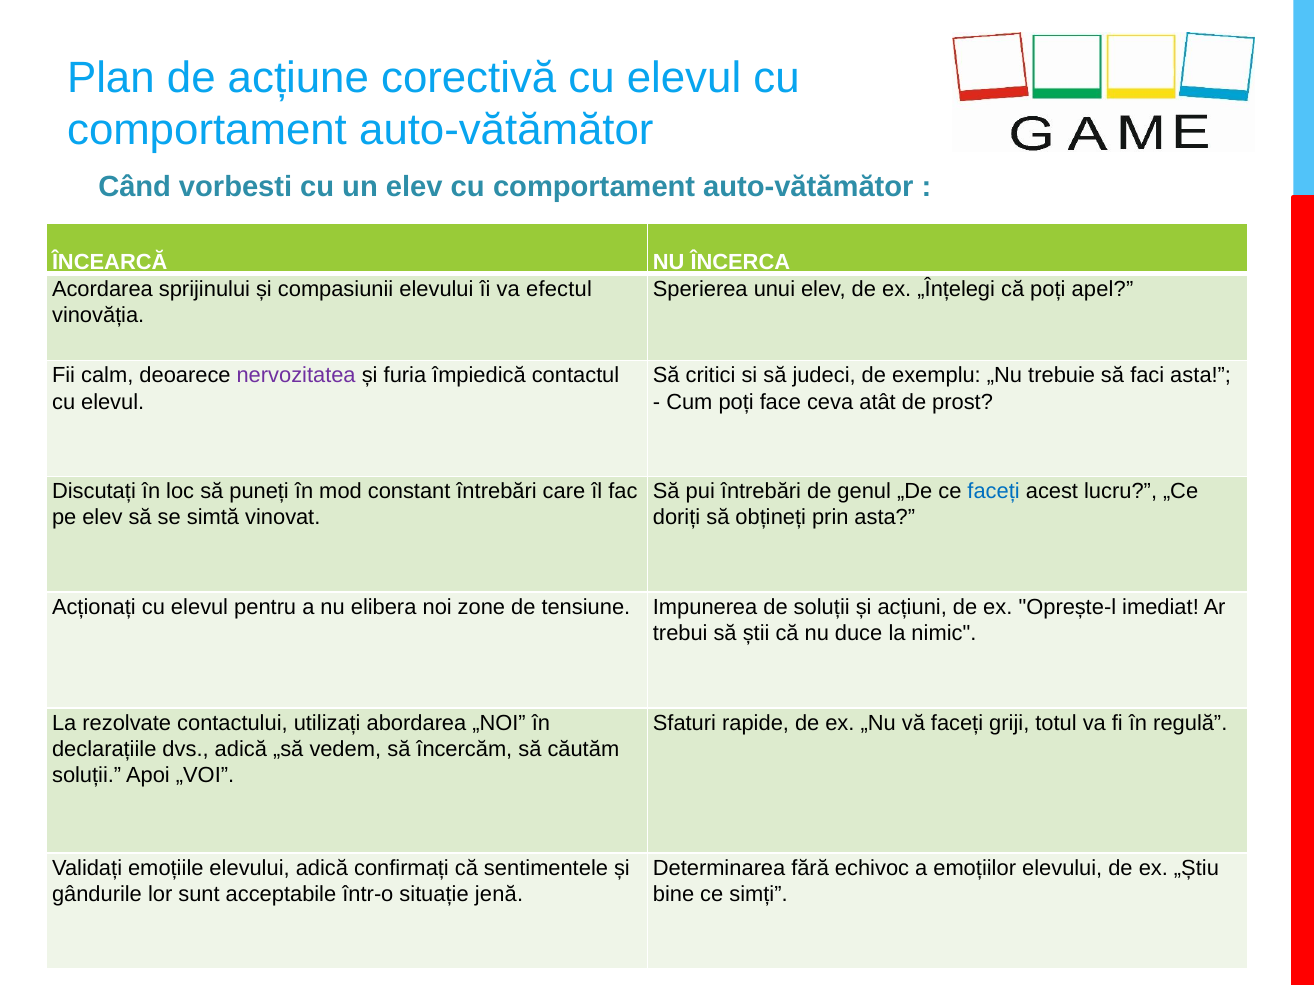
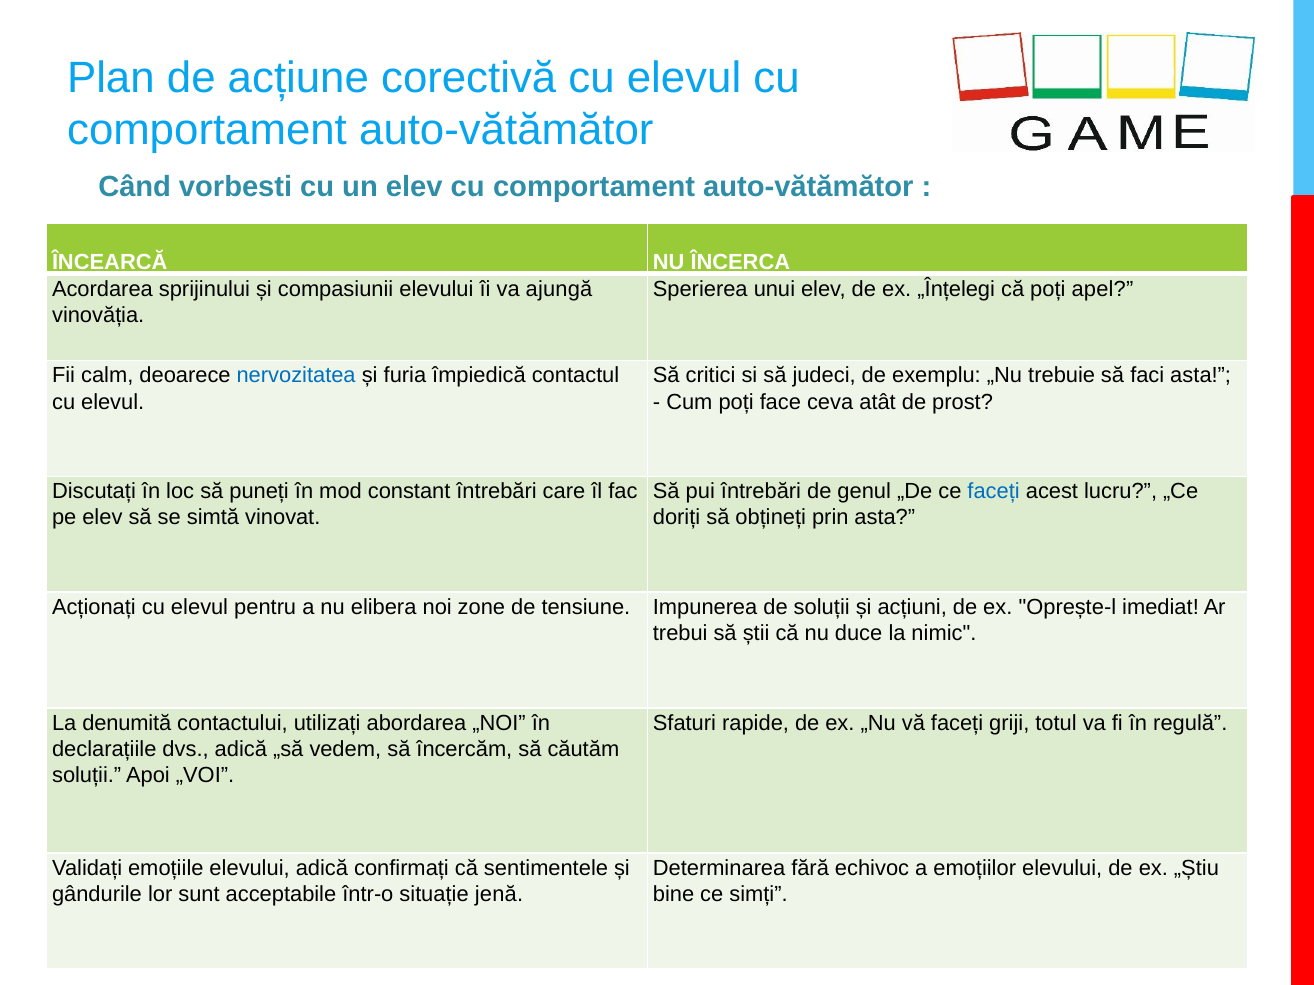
efectul: efectul -> ajungă (559, 289)
nervozitatea colour: purple -> blue (296, 376)
rezolvate: rezolvate -> denumită (127, 724)
